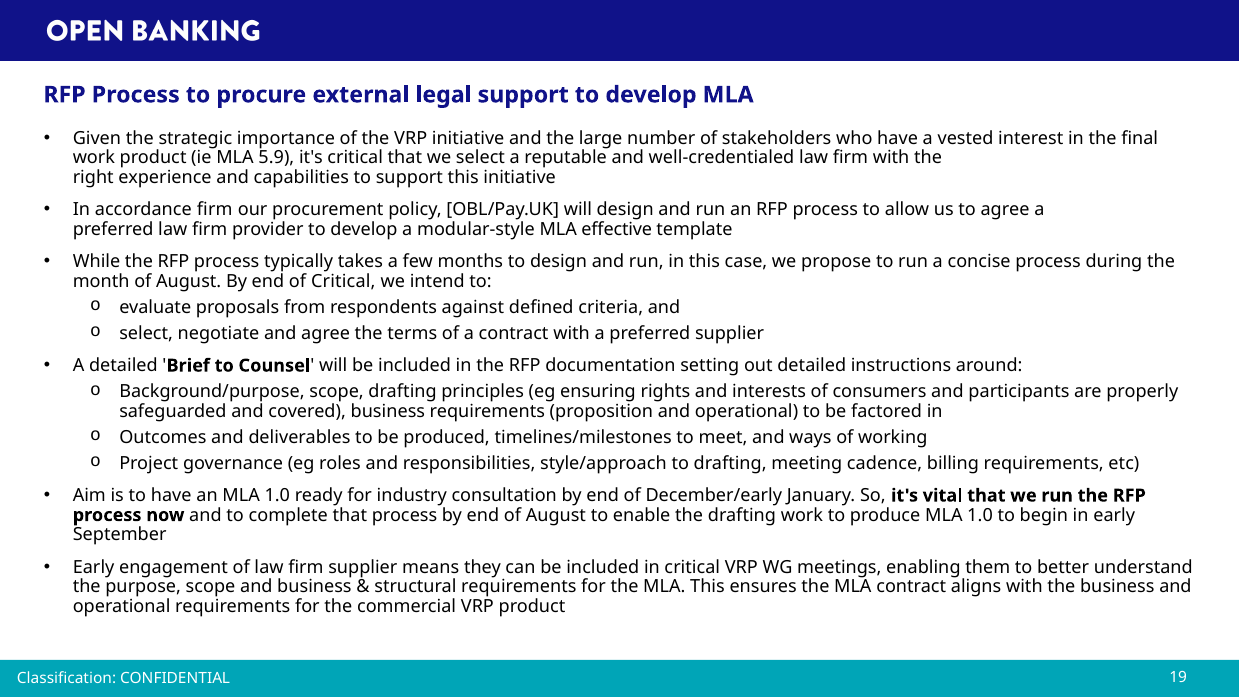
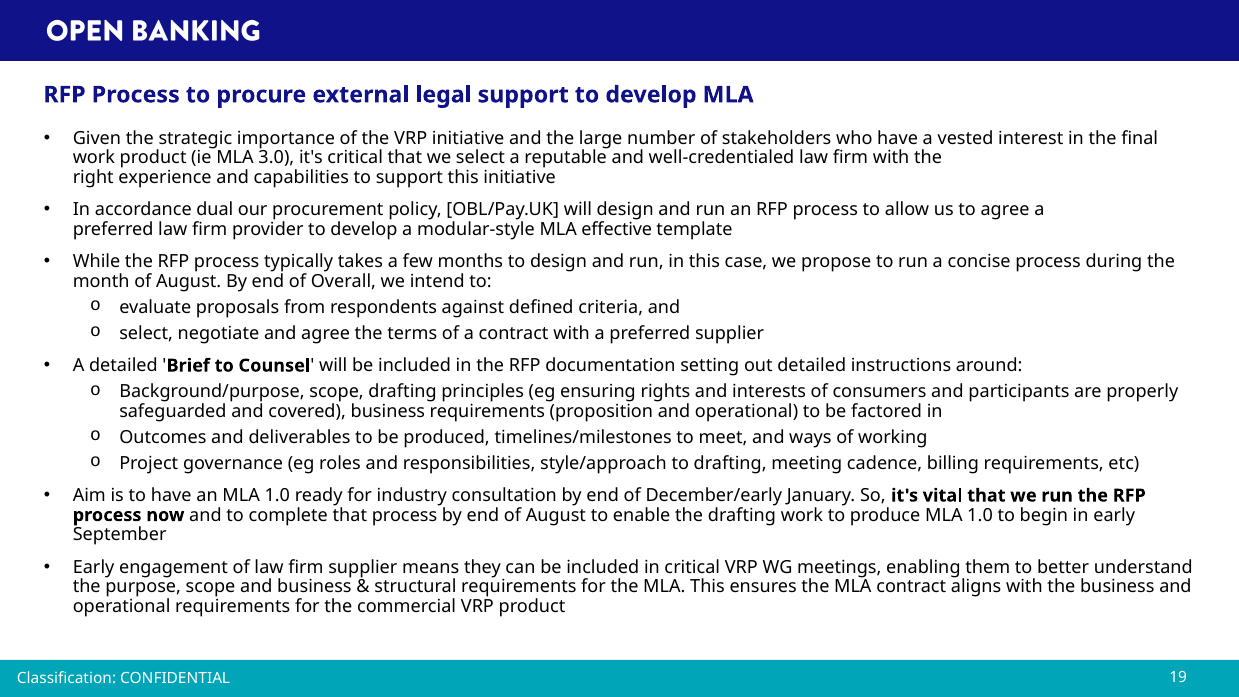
5.9: 5.9 -> 3.0 (276, 158)
accordance firm: firm -> dual (215, 210)
of Critical: Critical -> Overall (343, 281)
